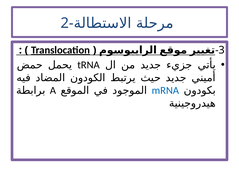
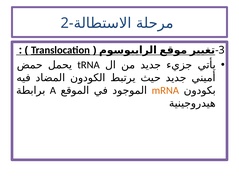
mRNA colour: blue -> orange (165, 91)
